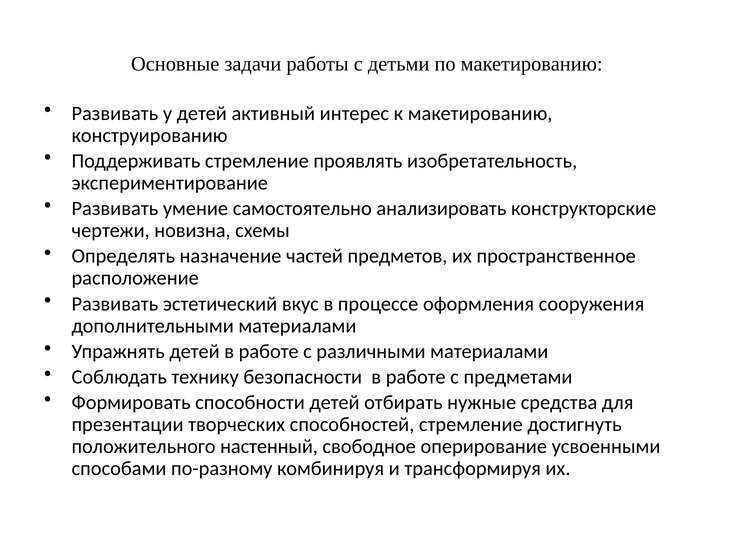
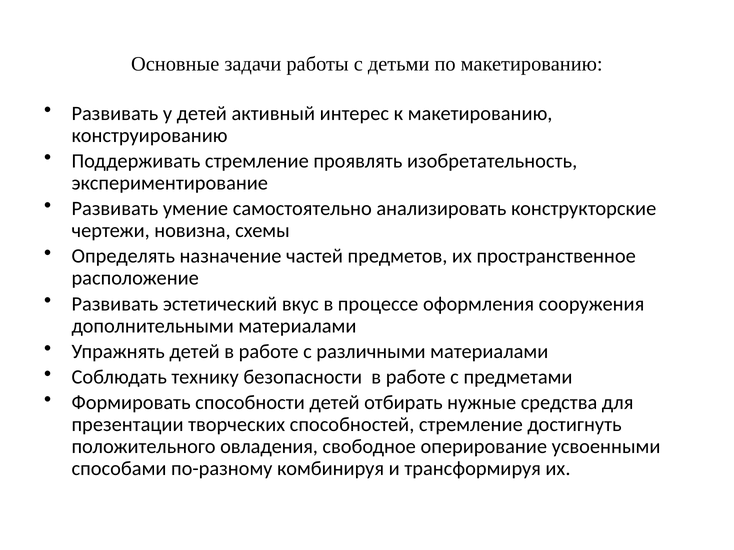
настенный: настенный -> овладения (269, 447)
